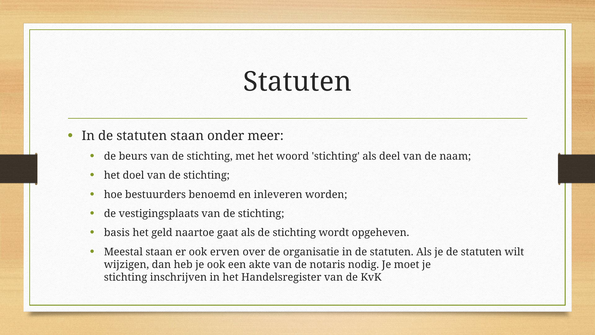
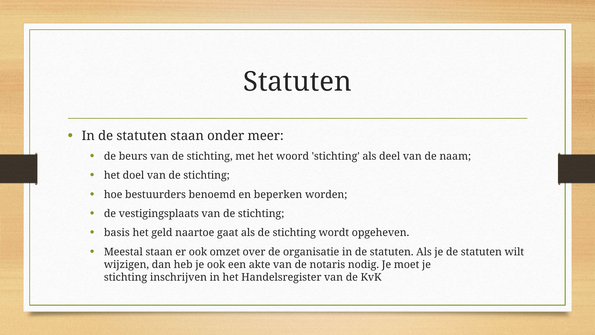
inleveren: inleveren -> beperken (278, 194)
erven: erven -> omzet (225, 252)
